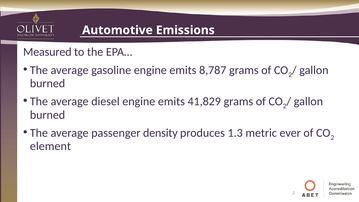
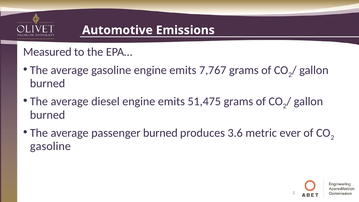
8,787: 8,787 -> 7,767 (213, 70)
41,829: 41,829 -> 51,475 (204, 102)
passenger density: density -> burned (160, 133)
1.3: 1.3 -> 3.6 (235, 133)
element: element -> gasoline (50, 146)
